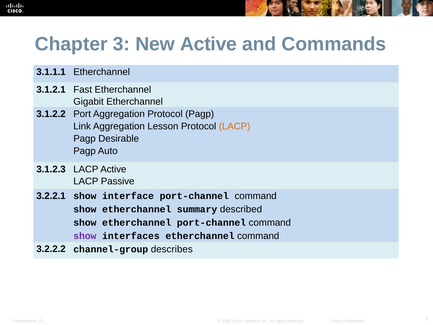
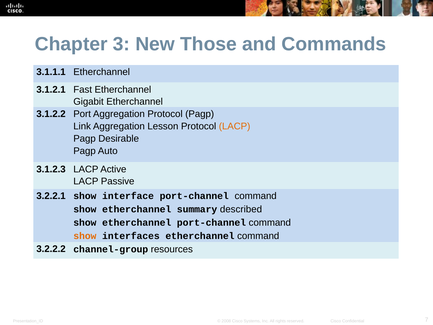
New Active: Active -> Those (209, 44)
show colour: purple -> orange (85, 236)
describes: describes -> resources (172, 249)
